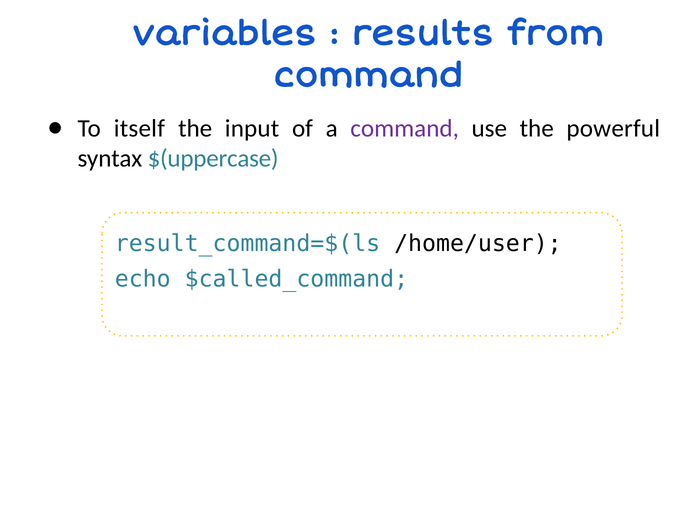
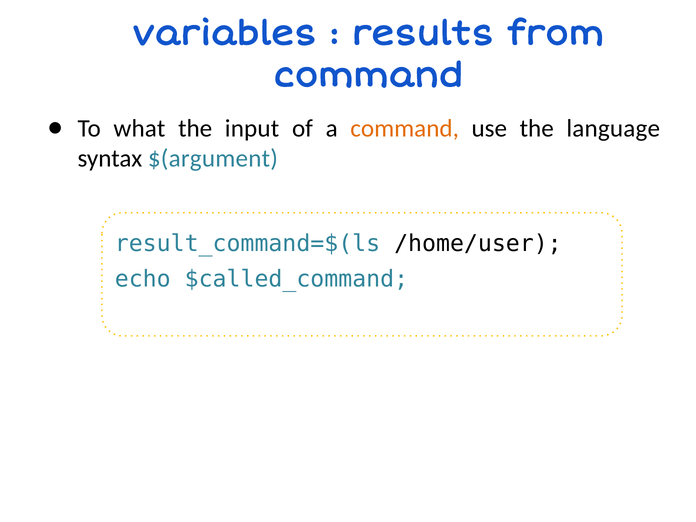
itself: itself -> what (139, 128)
command colour: purple -> orange (405, 128)
powerful: powerful -> language (613, 128)
$(uppercase: $(uppercase -> $(argument (213, 159)
